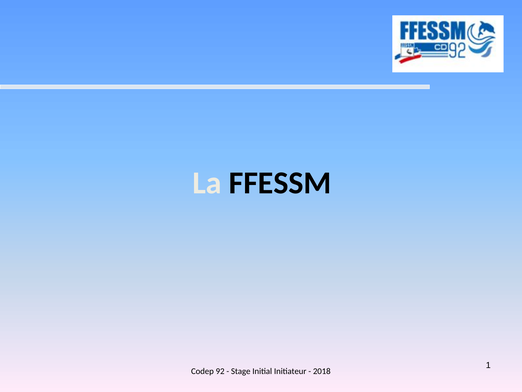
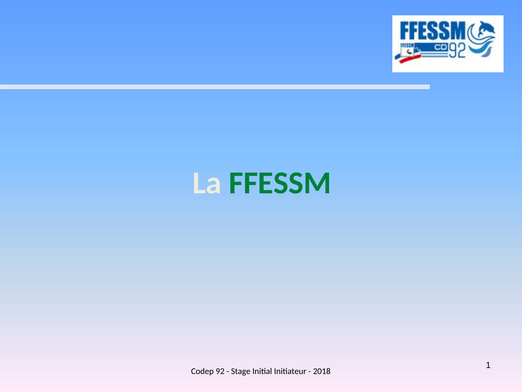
FFESSM colour: black -> green (280, 183)
